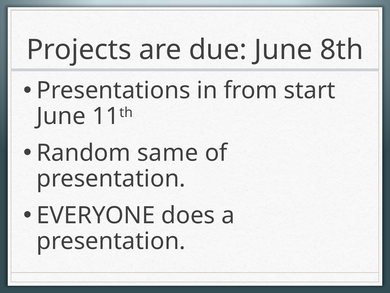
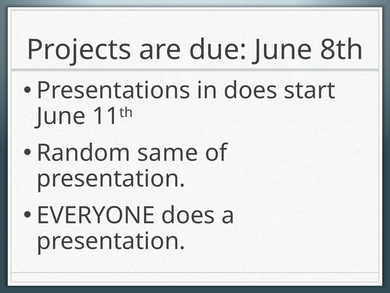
in from: from -> does (251, 90)
